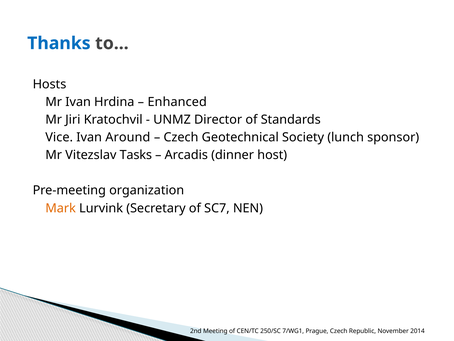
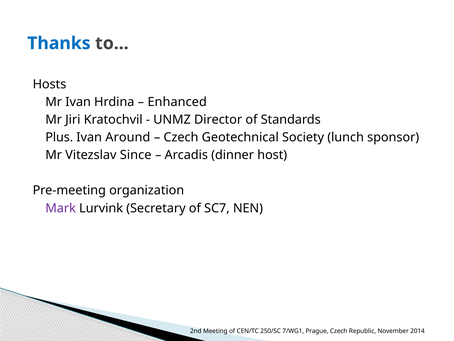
Vice: Vice -> Plus (59, 137)
Tasks: Tasks -> Since (136, 155)
Mark colour: orange -> purple (61, 208)
